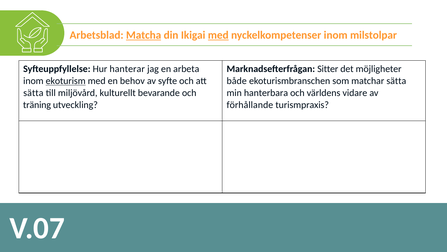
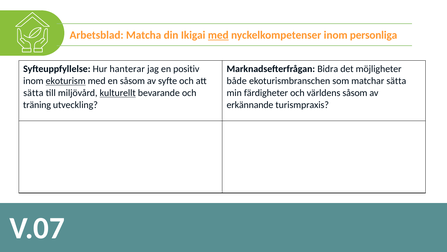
Matcha underline: present -> none (144, 35)
milstolpar: milstolpar -> personliga (374, 35)
arbeta: arbeta -> positiv (186, 69)
Sitter: Sitter -> Bidra (328, 69)
en behov: behov -> såsom (132, 81)
kulturellt underline: none -> present (118, 93)
hanterbara: hanterbara -> färdigheter (266, 93)
världens vidare: vidare -> såsom (355, 93)
förhållande: förhållande -> erkännande (250, 105)
